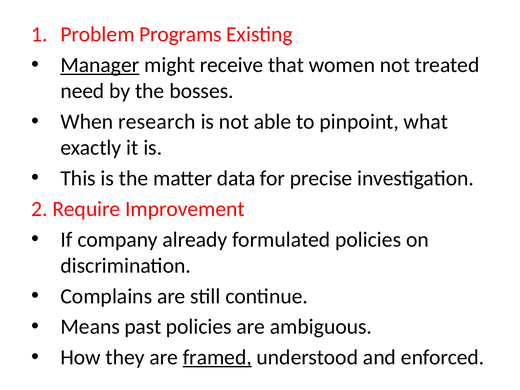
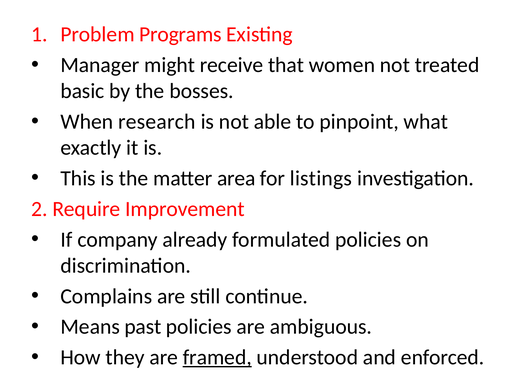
Manager underline: present -> none (100, 65)
need: need -> basic (82, 91)
data: data -> area (236, 178)
precise: precise -> listings (321, 178)
